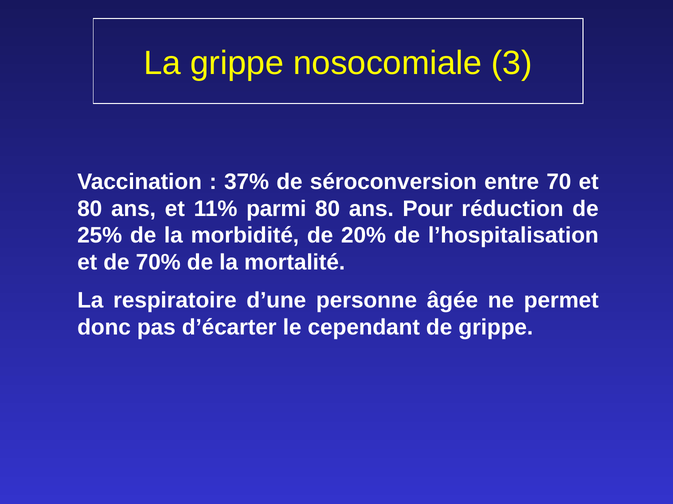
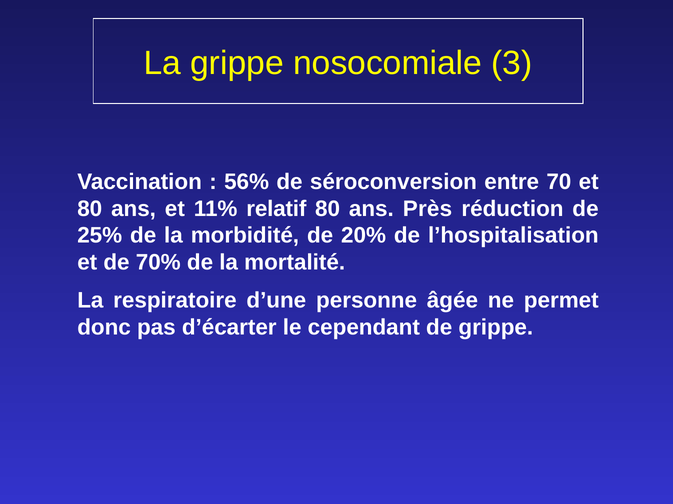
37%: 37% -> 56% (247, 182)
parmi: parmi -> relatif (276, 209)
Pour: Pour -> Près (428, 209)
